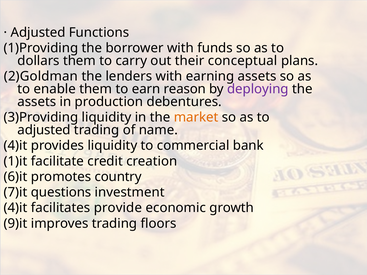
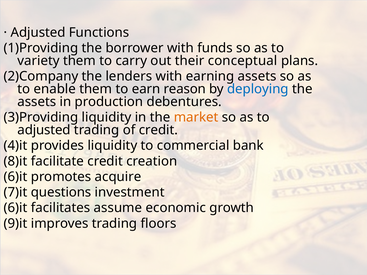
dollars: dollars -> variety (38, 61)
2)Goldman: 2)Goldman -> 2)Company (41, 76)
deploying colour: purple -> blue (258, 89)
of name: name -> credit (158, 130)
1)it: 1)it -> 8)it (16, 161)
country: country -> acquire (118, 177)
4)it: 4)it -> 6)it (16, 208)
provide: provide -> assume (118, 208)
